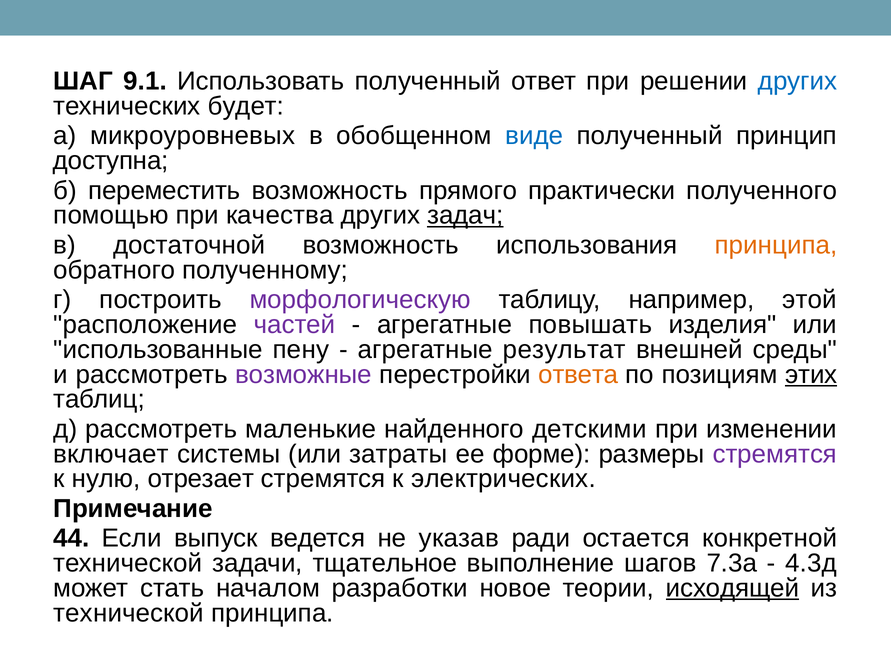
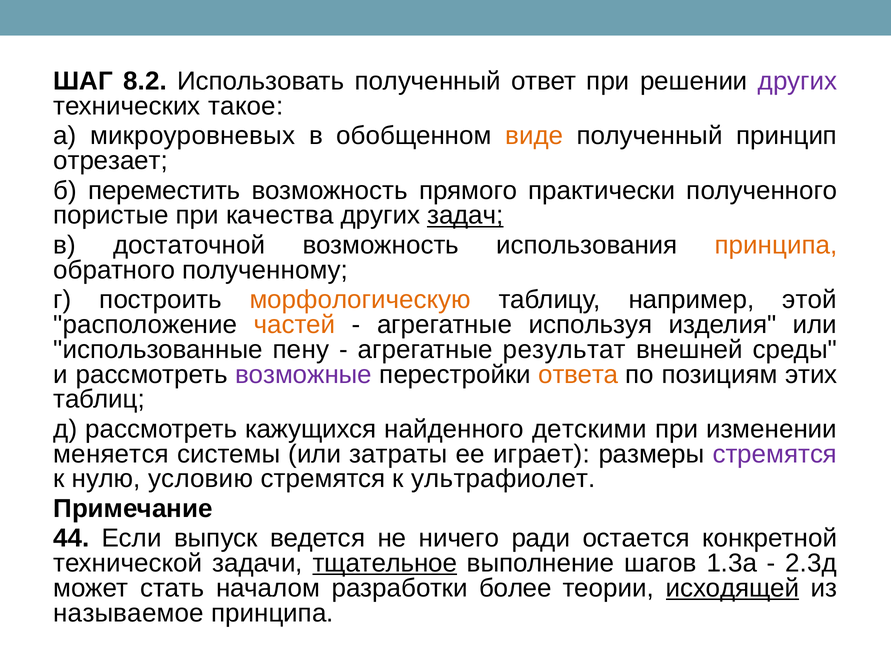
9.1: 9.1 -> 8.2 (145, 81)
других colour: blue -> purple (798, 81)
будет: будет -> такое (246, 106)
виде colour: blue -> orange (534, 136)
доступна: доступна -> отрезает (111, 161)
помощью: помощью -> пористые (111, 215)
морфологическую colour: purple -> orange (360, 300)
частей colour: purple -> orange (295, 325)
повышать: повышать -> используя (590, 325)
этих underline: present -> none (811, 375)
маленькие: маленькие -> кажущихся (311, 429)
включает: включает -> меняется (111, 454)
форме: форме -> играет (542, 454)
отрезает: отрезает -> условию (201, 479)
электрических: электрических -> ультрафиолет (503, 479)
указав: указав -> ничего (459, 538)
тщательное underline: none -> present (385, 563)
7.3а: 7.3а -> 1.3а (732, 563)
4.3д: 4.3д -> 2.3д (811, 563)
новое: новое -> более (515, 588)
технической: технической -> называемое (129, 613)
